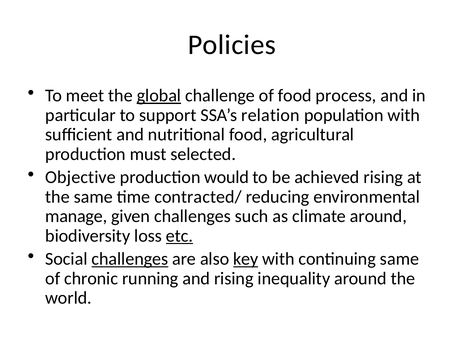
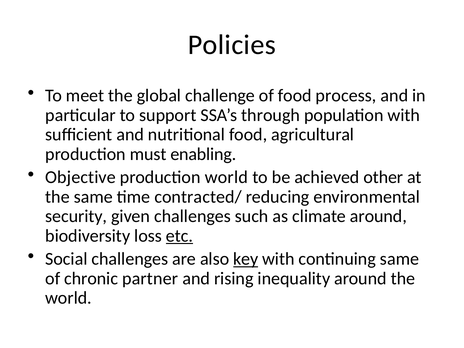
global underline: present -> none (159, 96)
relation: relation -> through (271, 115)
selected: selected -> enabling (203, 154)
production would: would -> world (226, 177)
achieved rising: rising -> other (383, 177)
manage: manage -> security (76, 216)
challenges underline: present -> none (130, 259)
running: running -> partner (150, 278)
